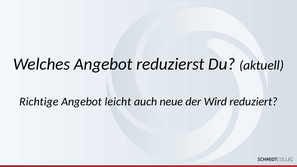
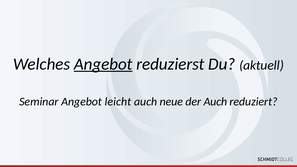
Angebot underline: none -> present (103, 64)
Richtige: Richtige -> Seminar (39, 102)
der Wird: Wird -> Auch (215, 102)
